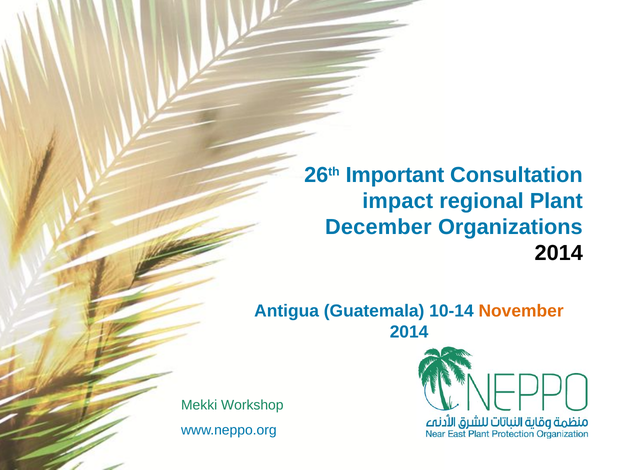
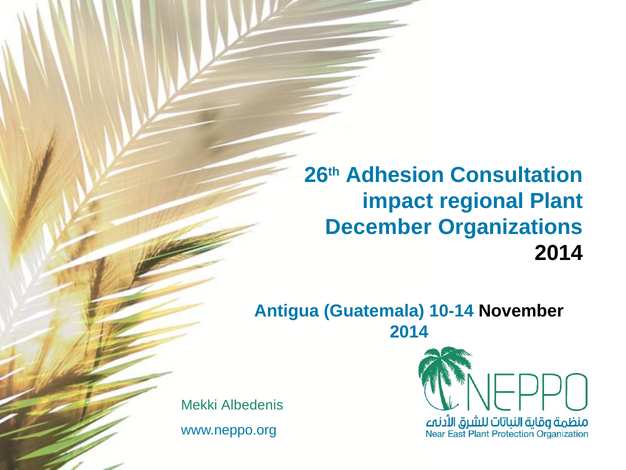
Important: Important -> Adhesion (395, 175)
November colour: orange -> black (521, 311)
Workshop: Workshop -> Albedenis (252, 405)
